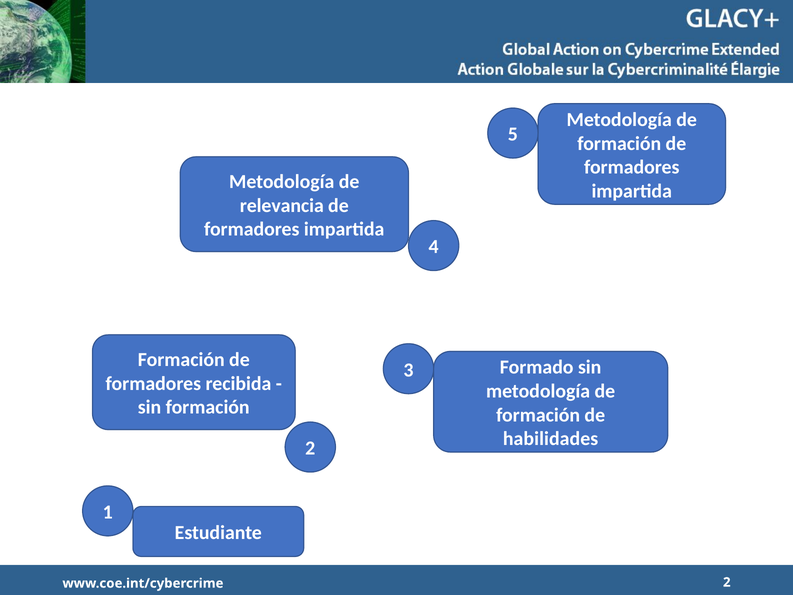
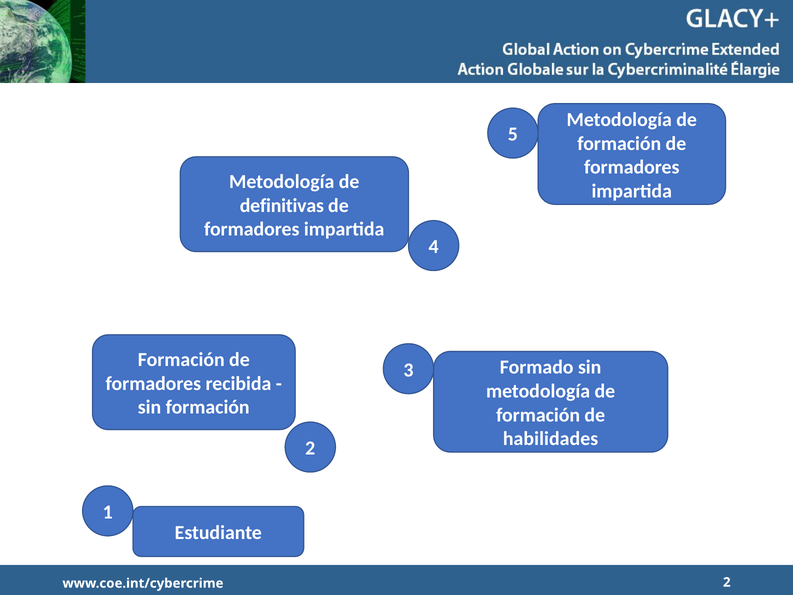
relevancia: relevancia -> definitivas (282, 205)
